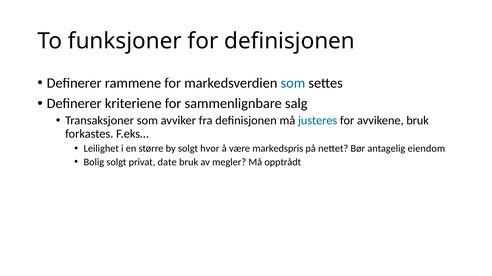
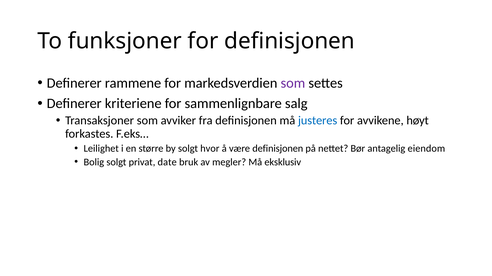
som colour: blue -> purple (293, 83)
avvikene bruk: bruk -> høyt (418, 121)
være markedspris: markedspris -> definisjonen (278, 149)
opptrådt: opptrådt -> eksklusiv (283, 162)
